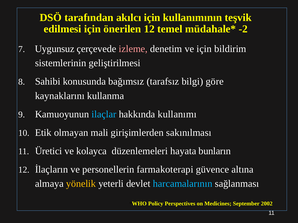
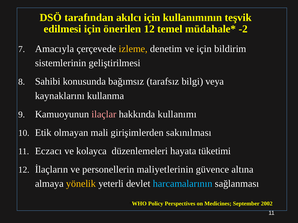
Uygunsuz: Uygunsuz -> Amacıyla (55, 49)
izleme colour: pink -> yellow (133, 49)
göre: göre -> veya (215, 82)
ilaçlar colour: light blue -> pink (104, 114)
Üretici: Üretici -> Eczacı (48, 151)
bunların: bunların -> tüketimi (215, 151)
farmakoterapi: farmakoterapi -> maliyetlerinin (165, 170)
